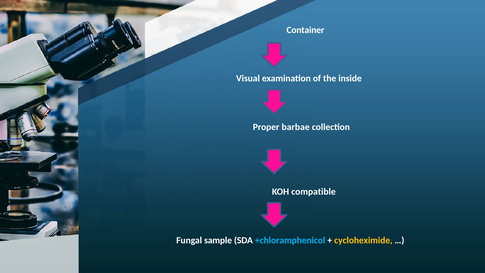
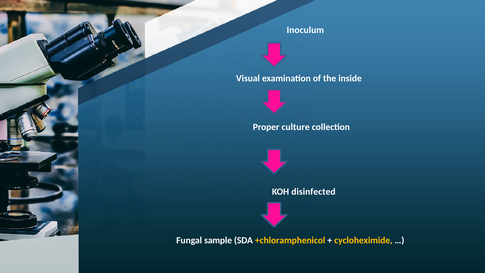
Container: Container -> Inoculum (305, 30)
barbae: barbae -> culture (296, 127)
compatible: compatible -> disinfected (313, 192)
+chloramphenicol colour: light blue -> yellow (290, 240)
